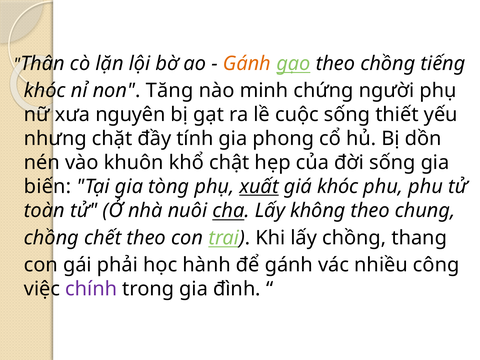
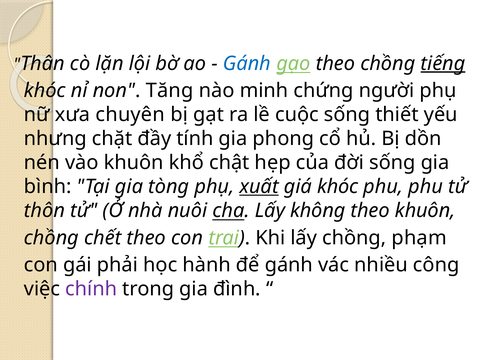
Gánh colour: orange -> blue (247, 63)
tiếng underline: none -> present (443, 63)
nguyên: nguyên -> chuyên (130, 115)
biến: biến -> bình (48, 187)
toàn: toàn -> thôn (44, 211)
theo chung: chung -> khuôn (425, 211)
thang: thang -> phạm (419, 238)
